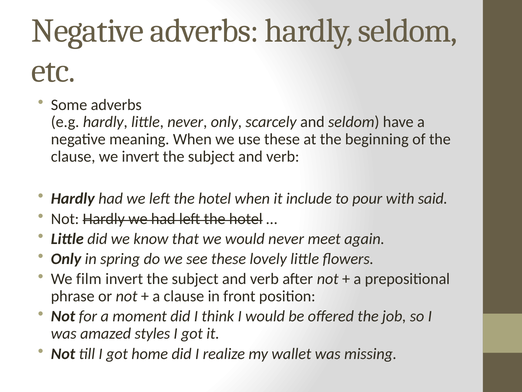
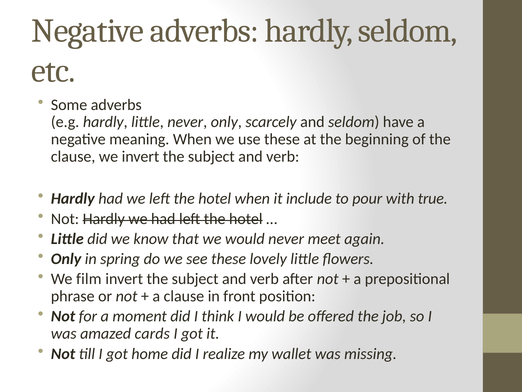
said: said -> true (433, 198)
styles: styles -> cards (152, 333)
